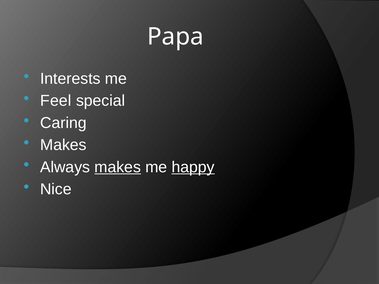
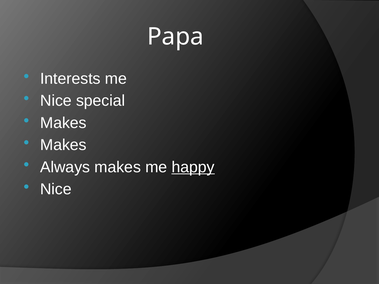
Feel: Feel -> Nice (56, 101)
Caring: Caring -> Makes (63, 123)
makes underline: present -> none (118, 167)
